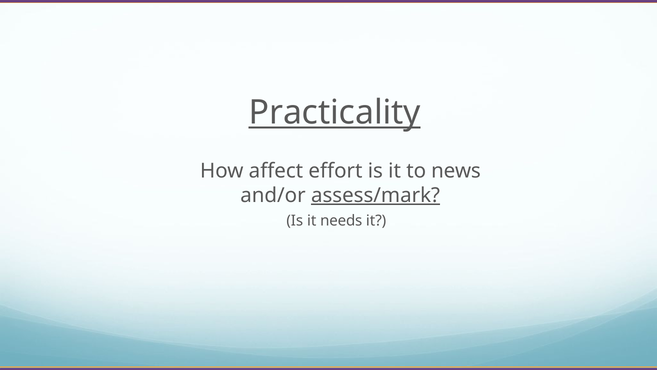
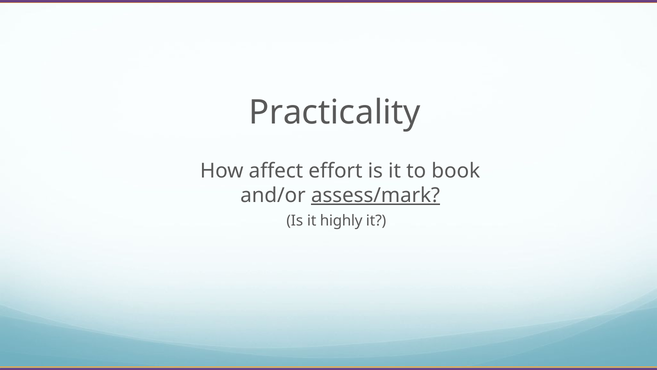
Practicality underline: present -> none (335, 113)
news: news -> book (456, 171)
needs: needs -> highly (341, 220)
